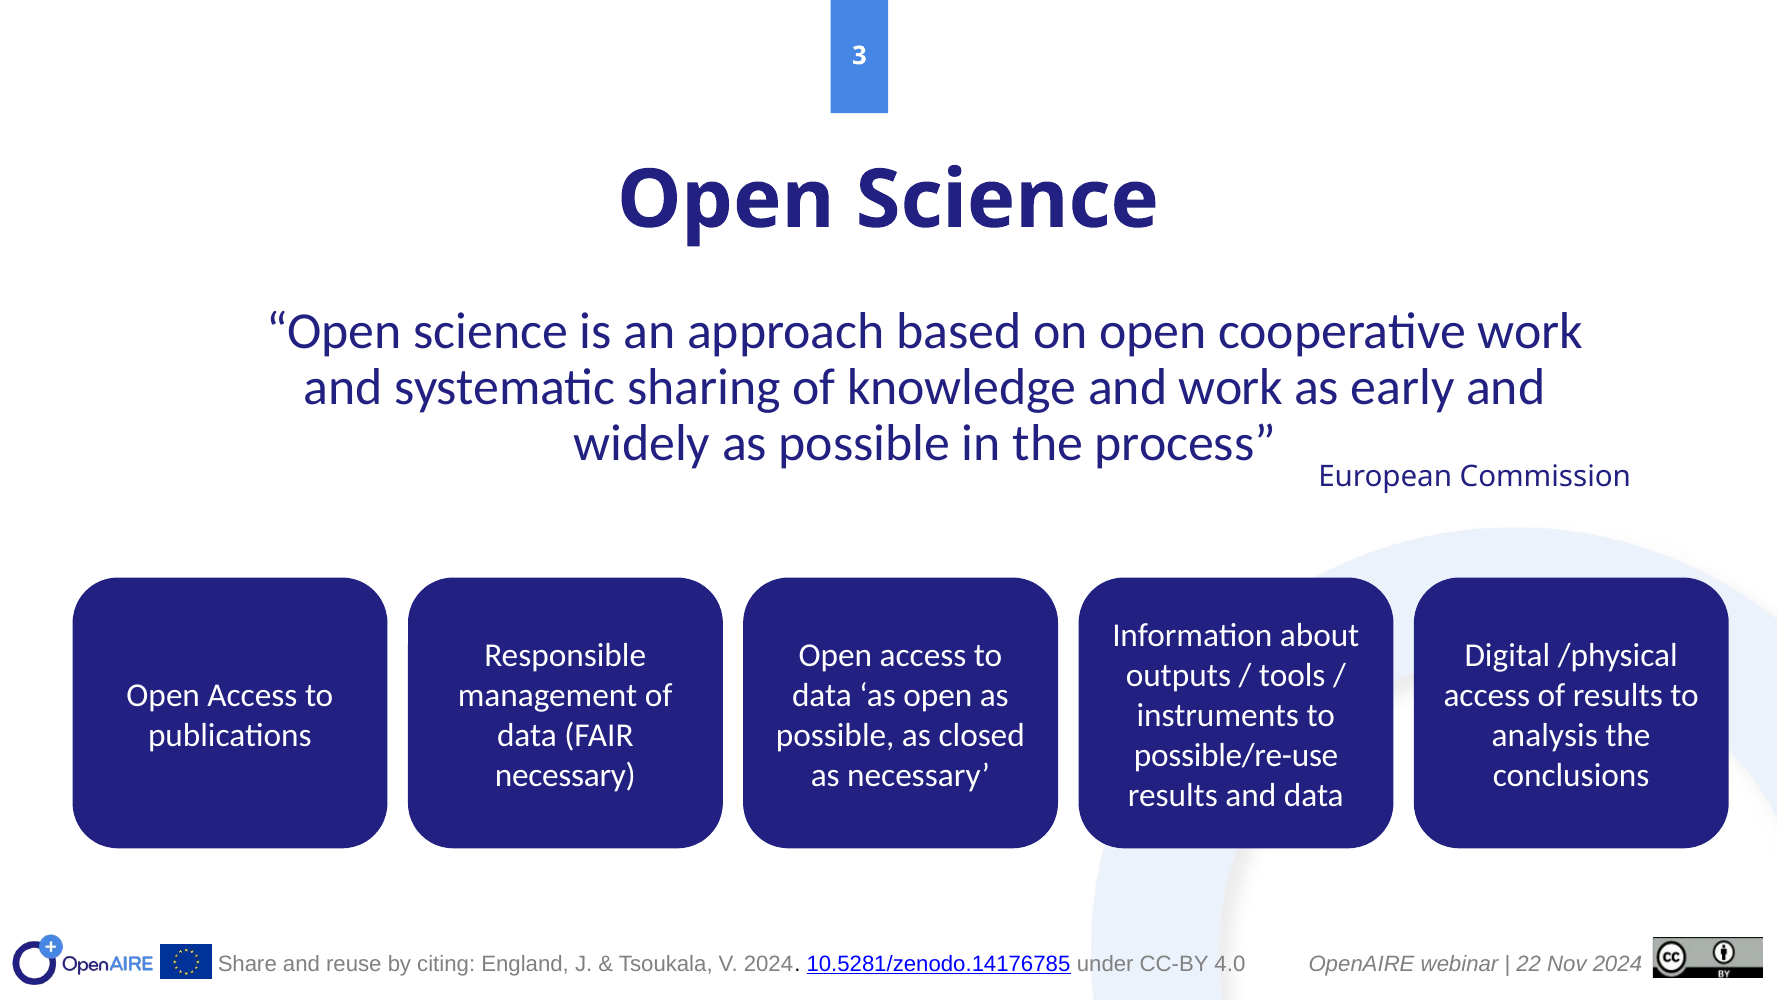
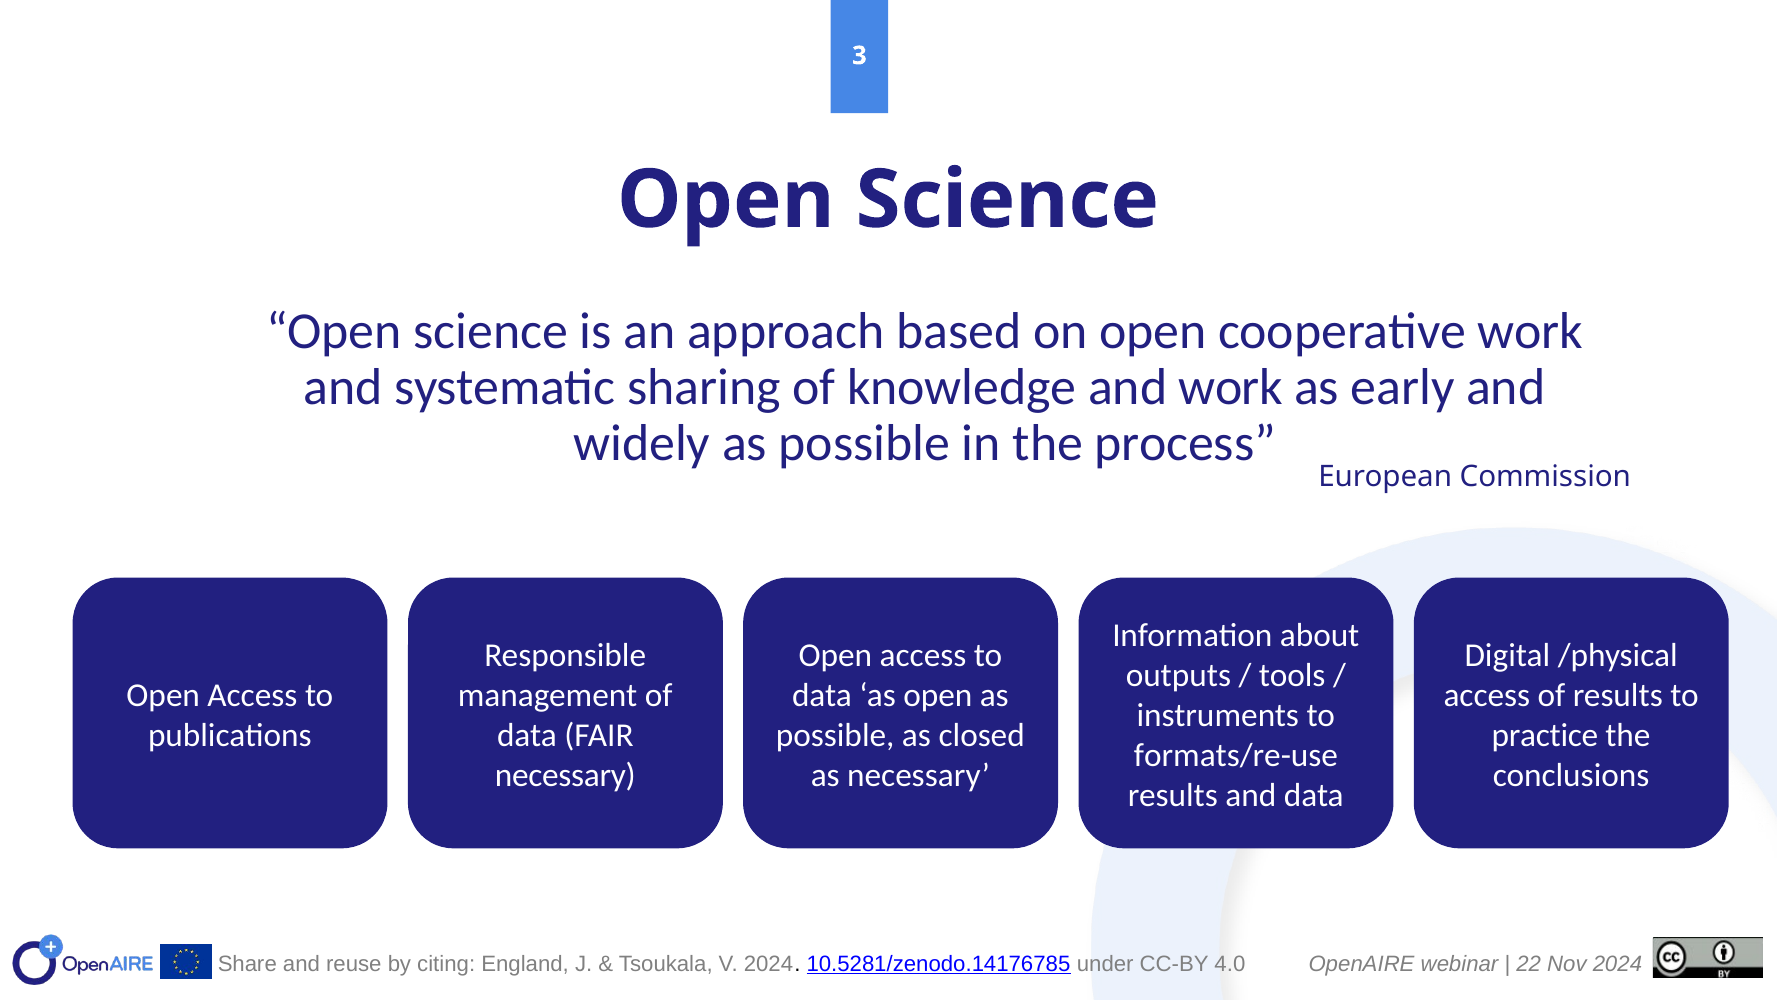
analysis: analysis -> practice (1545, 735)
possible/re-use: possible/re-use -> formats/re-use (1236, 755)
